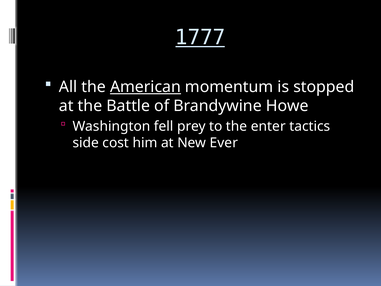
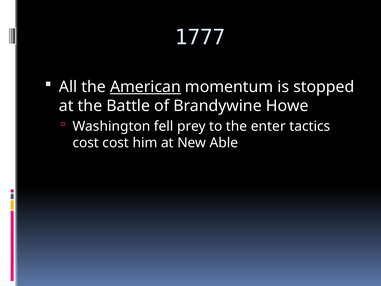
1777 underline: present -> none (200, 37)
side: side -> cost (86, 143)
Ever: Ever -> Able (224, 143)
